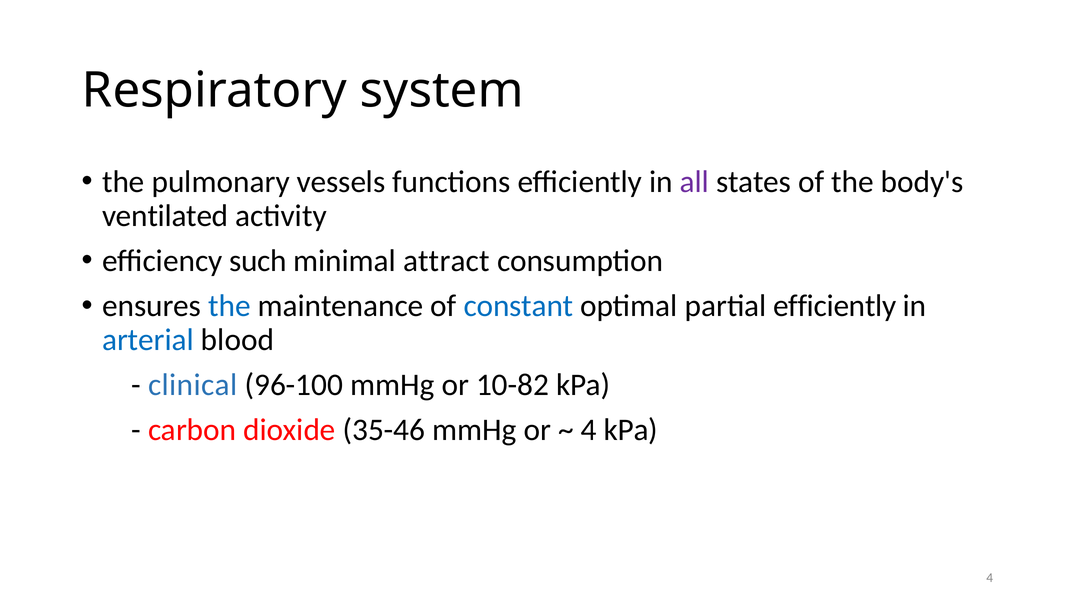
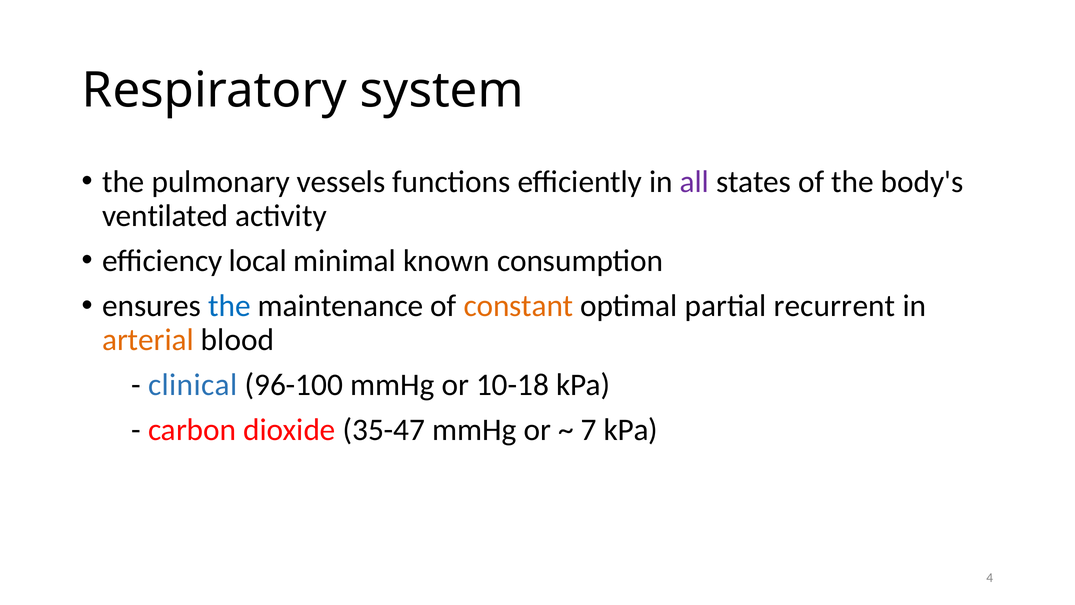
such: such -> local (258, 261)
attract: attract -> known (446, 261)
constant colour: blue -> orange (518, 306)
partial efficiently: efficiently -> recurrent (834, 306)
arterial colour: blue -> orange (148, 340)
10-82: 10-82 -> 10-18 (513, 385)
35-46: 35-46 -> 35-47 (384, 430)
4: 4 -> 7 (589, 430)
